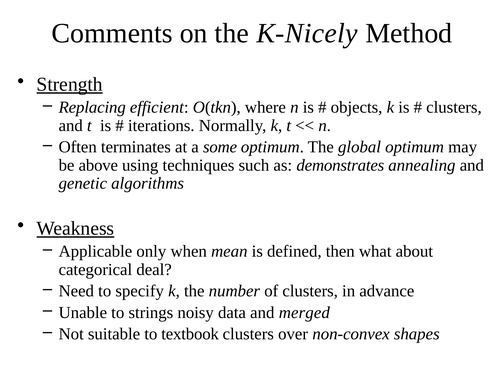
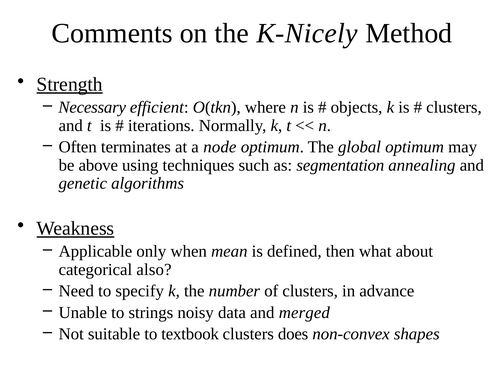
Replacing: Replacing -> Necessary (92, 107)
some: some -> node (220, 147)
demonstrates: demonstrates -> segmentation (340, 165)
deal: deal -> also (154, 270)
over: over -> does (293, 334)
